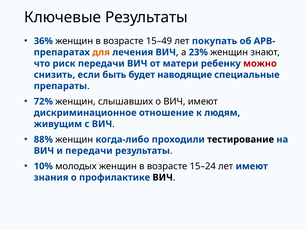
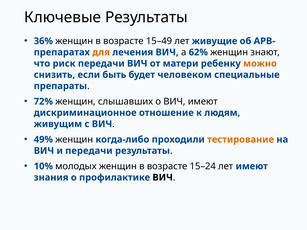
покупать: покупать -> живущие (215, 41)
23%: 23% -> 62% (198, 52)
можно colour: red -> orange (260, 64)
наводящие: наводящие -> человеком (185, 75)
88%: 88% -> 49% (43, 140)
тестирование colour: black -> orange (241, 140)
